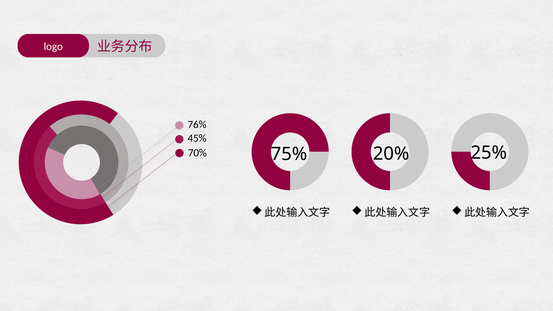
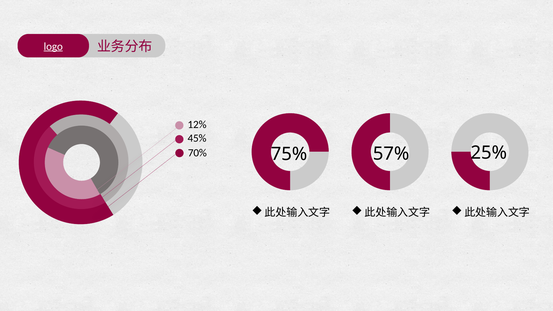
logo underline: none -> present (53, 46)
76%: 76% -> 12% (197, 124)
20%: 20% -> 57% (391, 154)
